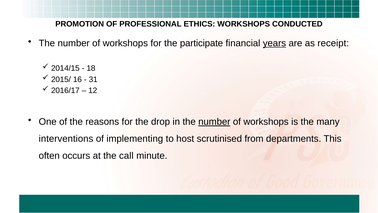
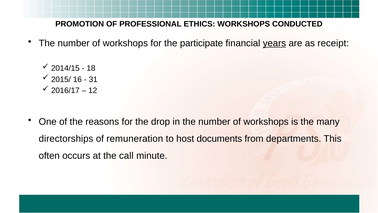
number underline: present -> none (214, 122)
interventions: interventions -> directorships (66, 139)
implementing: implementing -> remuneration (135, 139)
scrutinised: scrutinised -> documents (219, 139)
